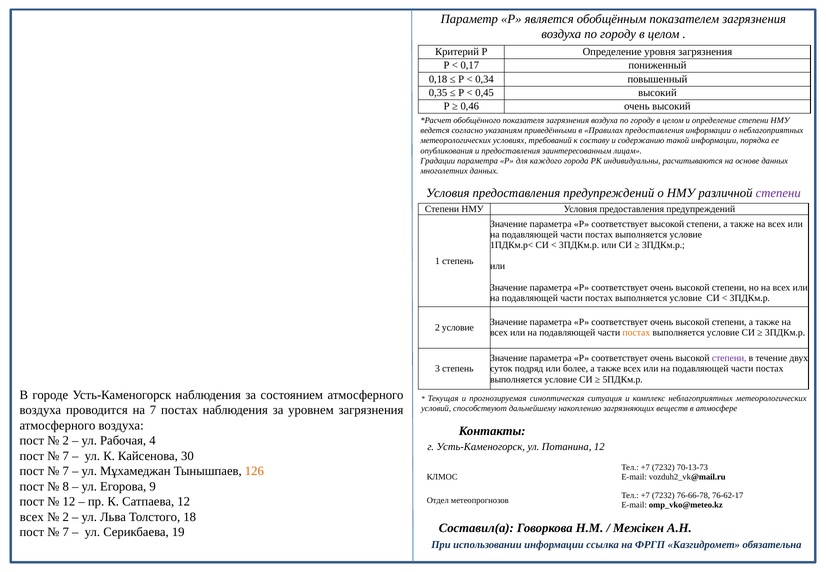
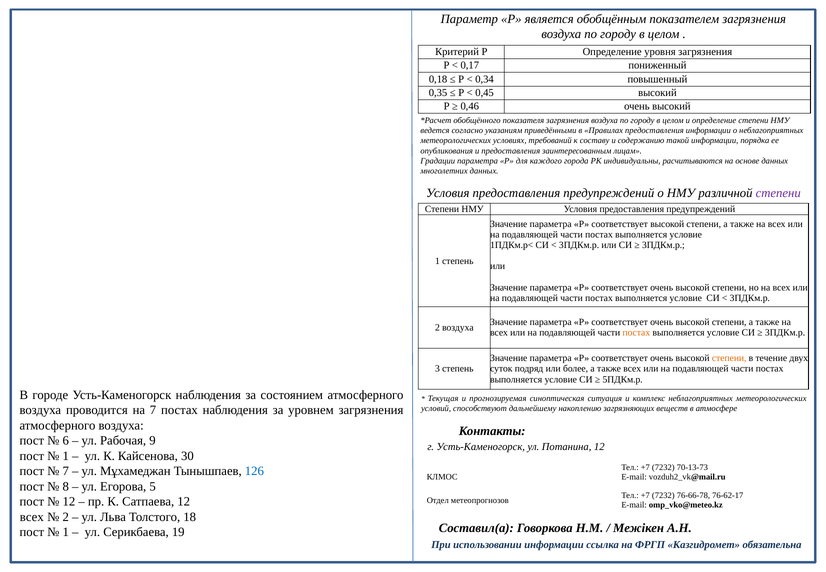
2 условие: условие -> воздуха (458, 327)
степени colour: purple -> orange (729, 358)
2: 2 -> 6 (66, 440)
4: 4 -> 9 (153, 440)
7: 7 -> 1 (66, 456)
126 colour: orange -> blue (254, 471)
9: 9 -> 5 (153, 486)
7: 7 -> 1 (66, 532)
